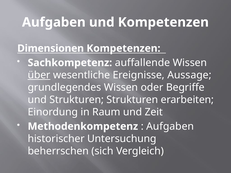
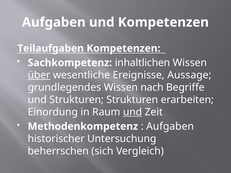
Dimensionen: Dimensionen -> Teilaufgaben (51, 48)
auffallende: auffallende -> inhaltlichen (143, 63)
oder: oder -> nach (152, 88)
und underline: none -> present (133, 112)
